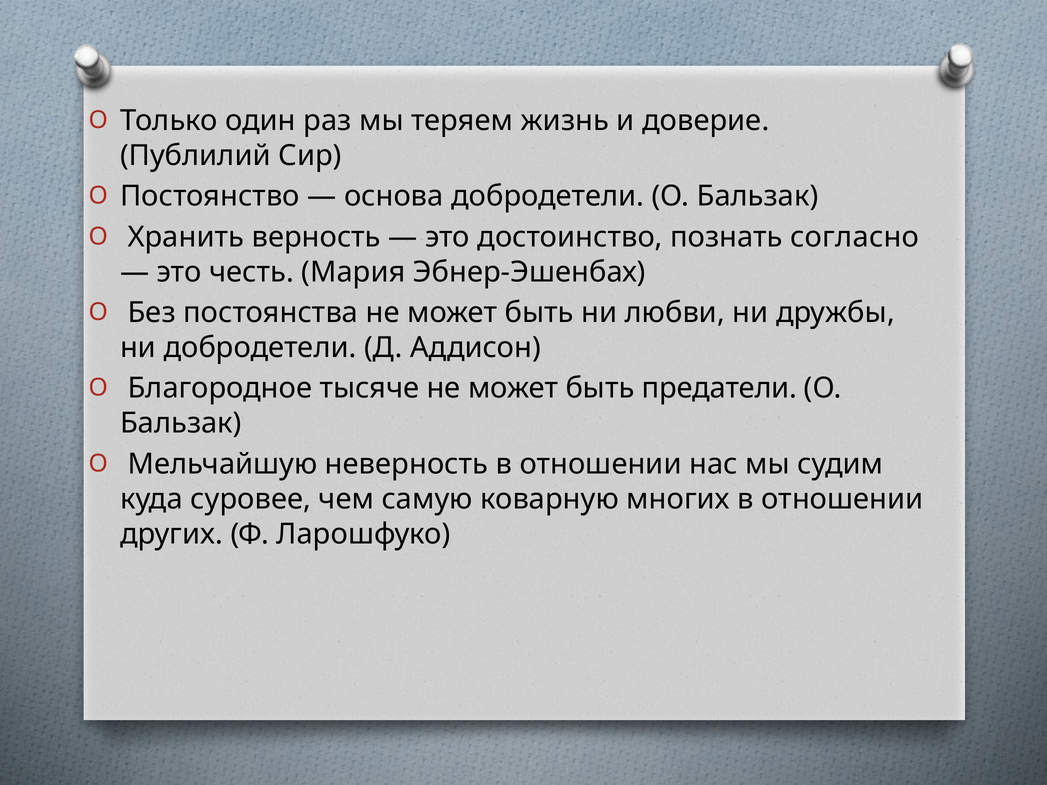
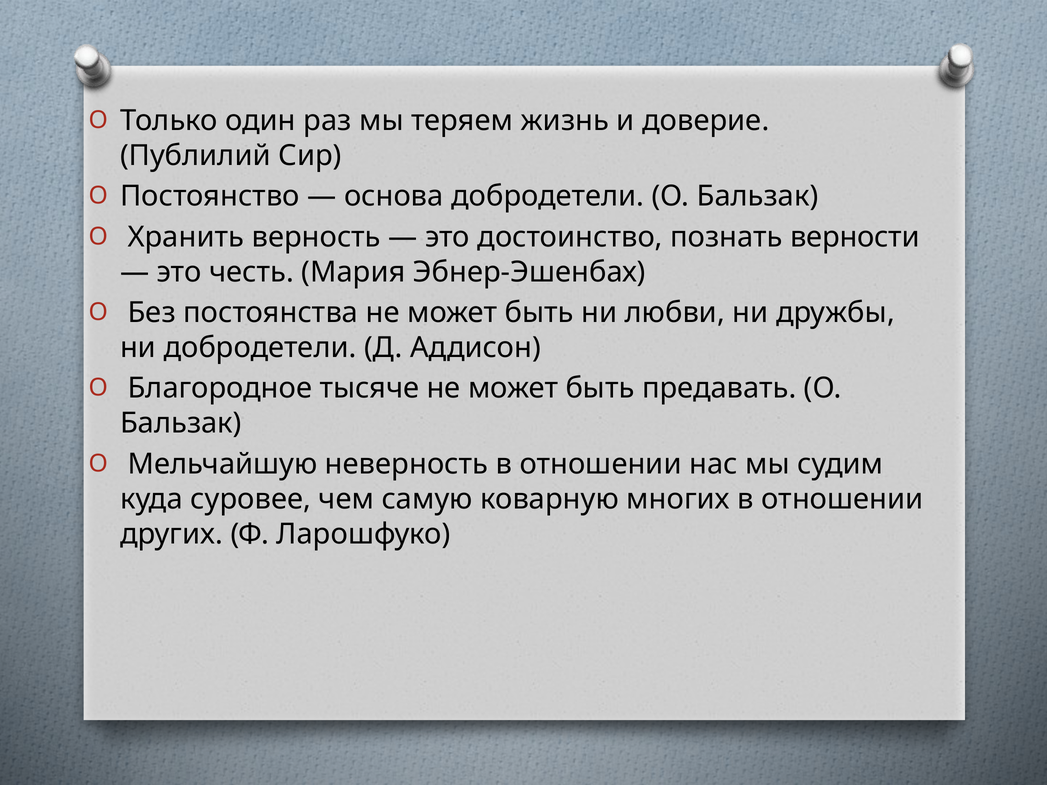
согласно: согласно -> верности (855, 237)
предатели: предатели -> предавать (719, 389)
